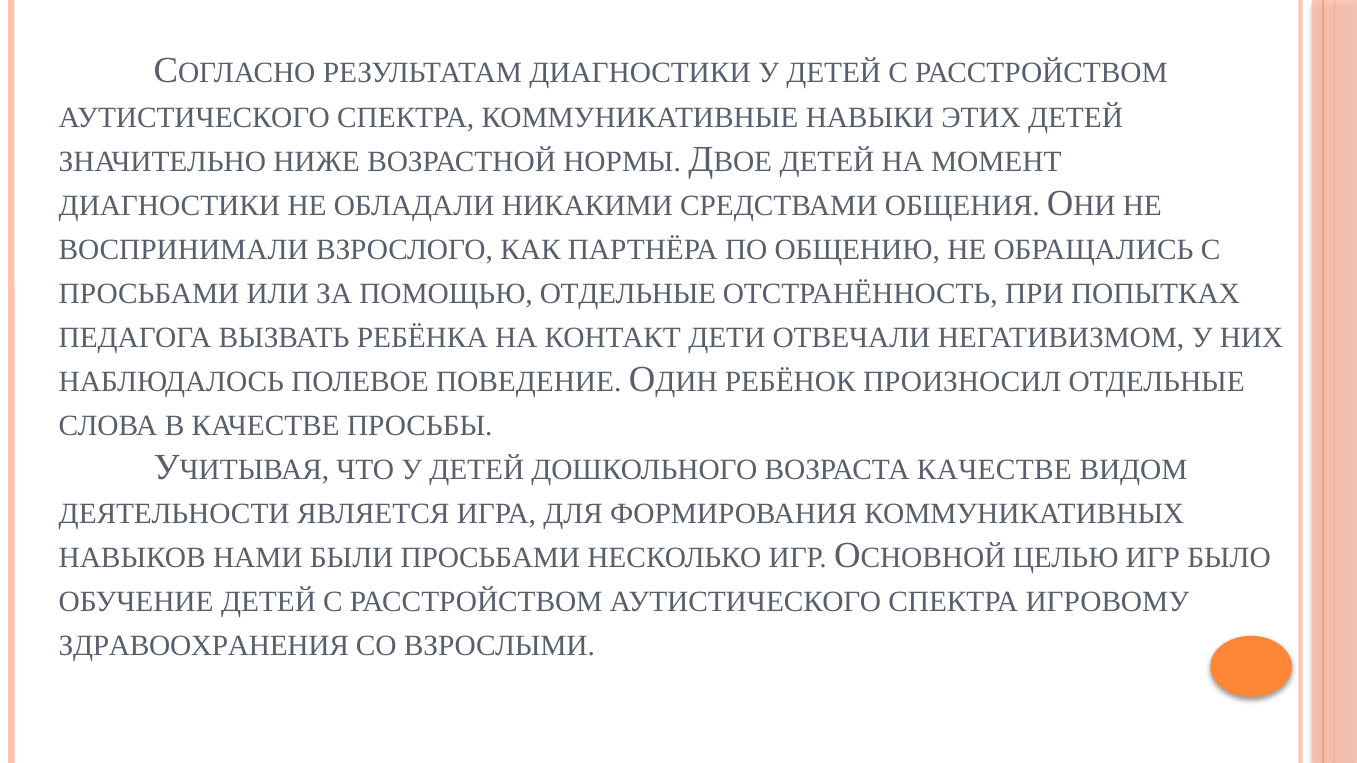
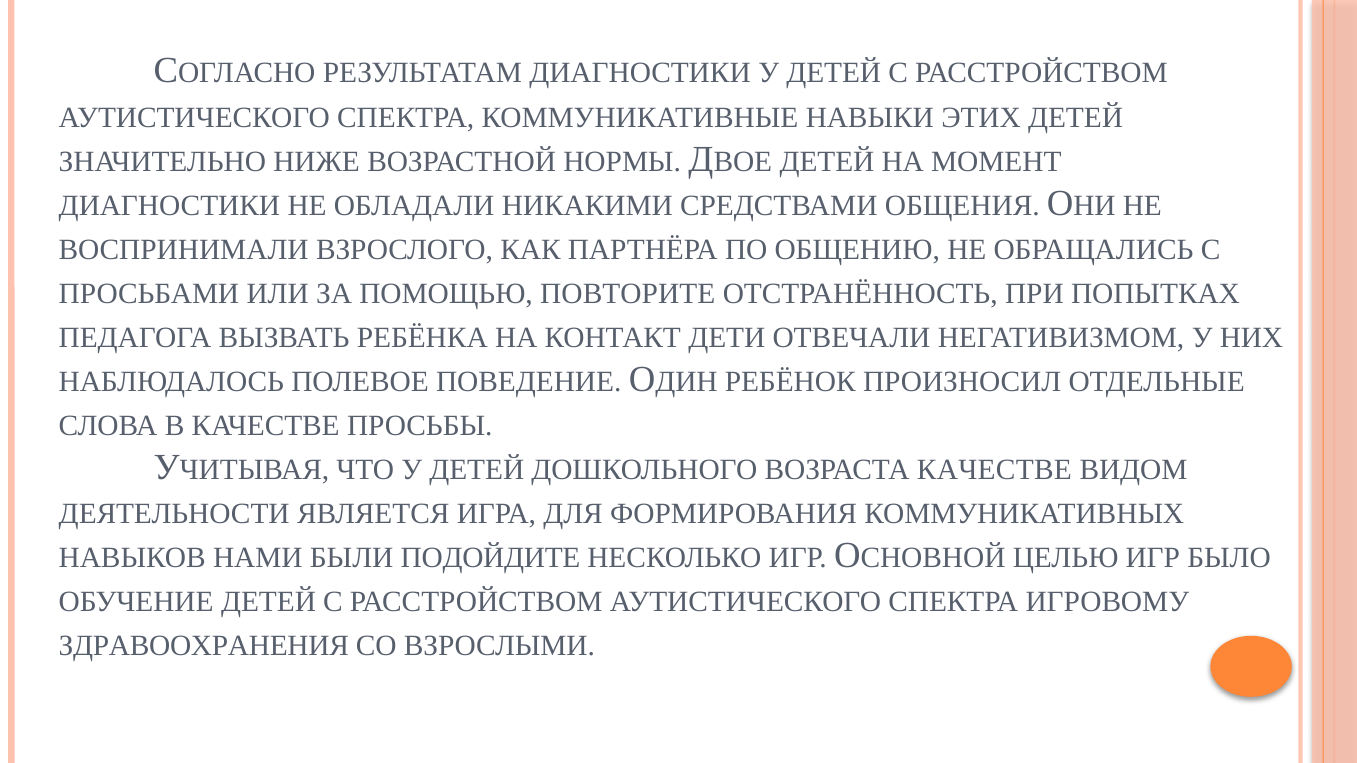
ПОМОЩЬЮ ОТДЕЛЬНЫЕ: ОТДЕЛЬНЫЕ -> ПОВТОРИТЕ (628, 294)
БЫЛИ ПРОСЬБАМИ: ПРОСЬБАМИ -> ПОДОЙДИТЕ (491, 558)
